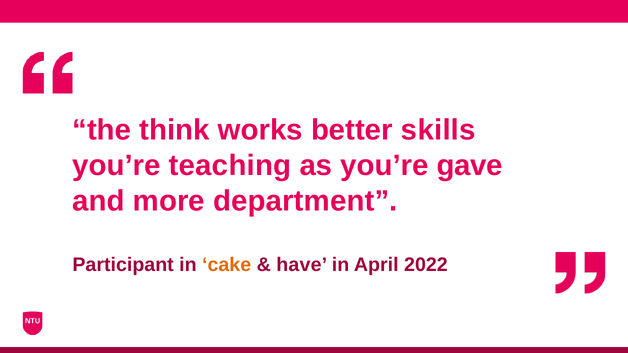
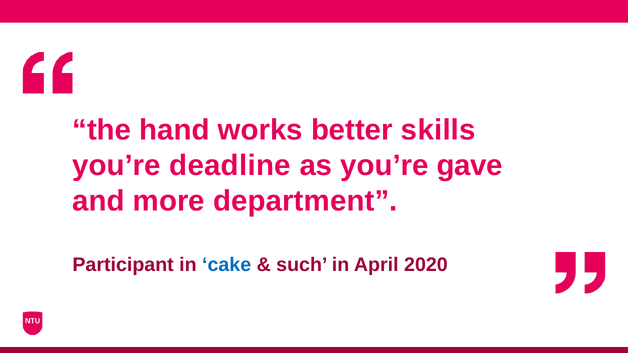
think: think -> hand (175, 130)
teaching: teaching -> deadline (230, 166)
cake colour: orange -> blue (227, 265)
have: have -> such (302, 265)
2022: 2022 -> 2020 (426, 265)
